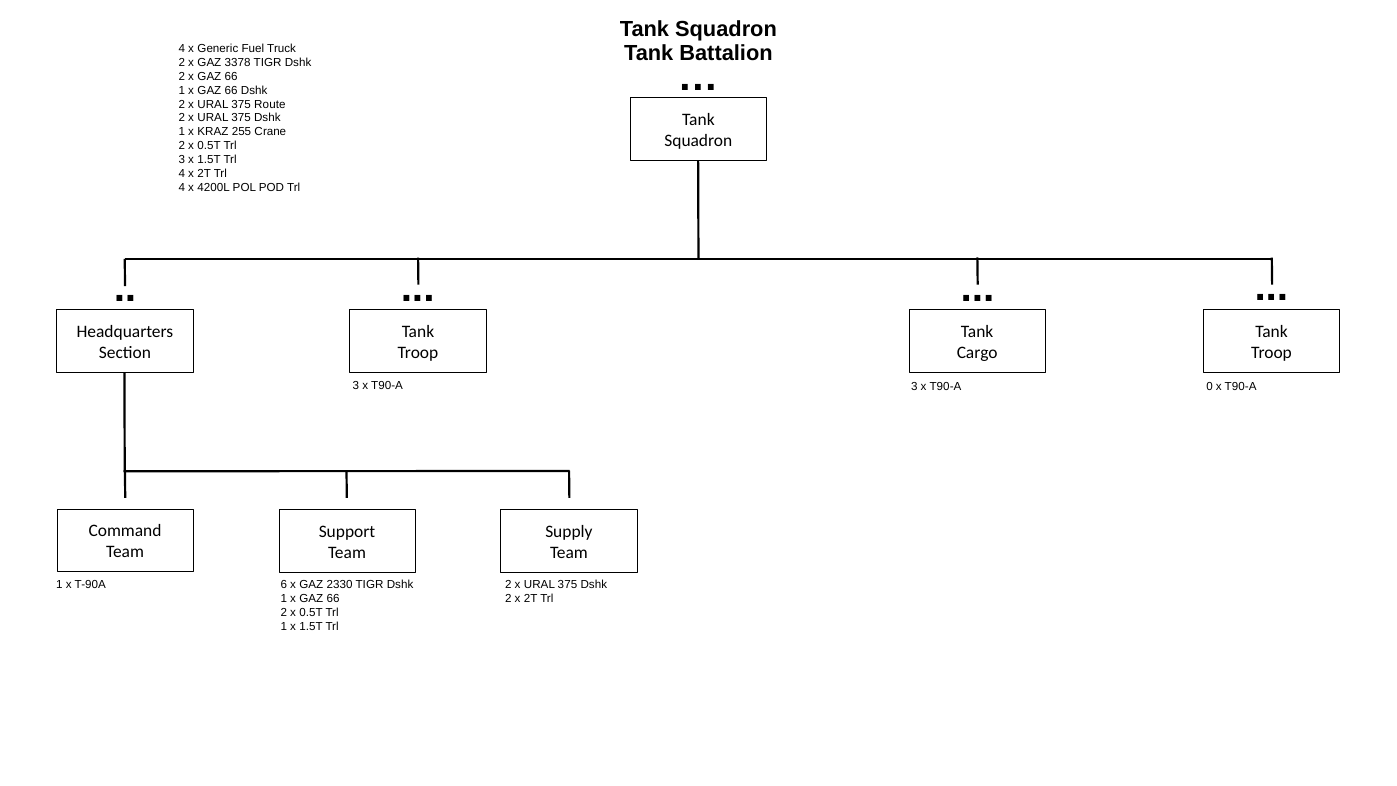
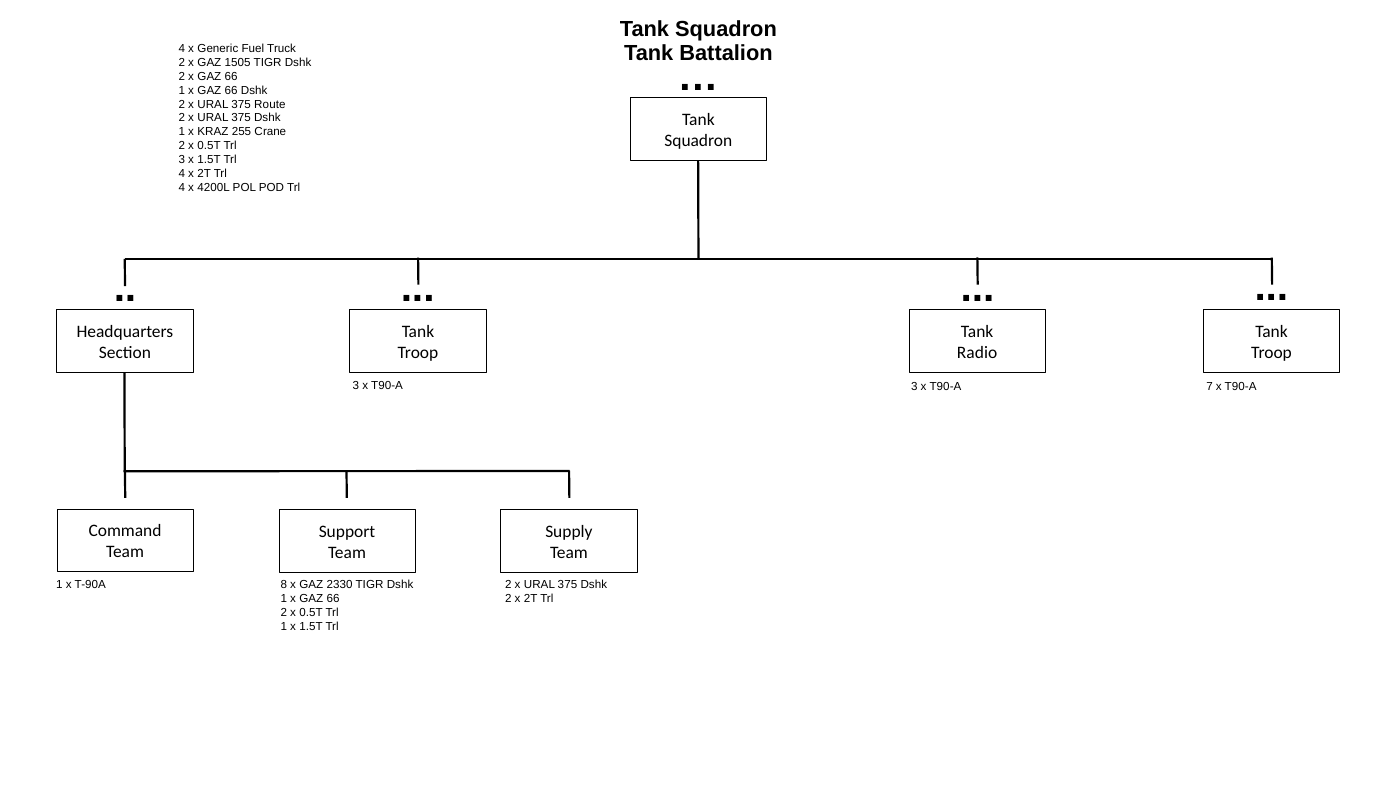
3378: 3378 -> 1505 (238, 62)
Cargo: Cargo -> Radio (977, 353)
0: 0 -> 7 (1209, 386)
6: 6 -> 8 (284, 585)
